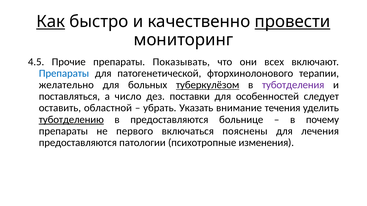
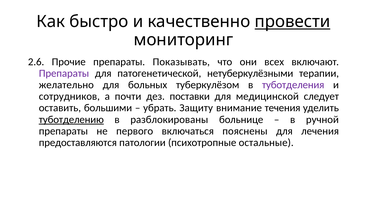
Как underline: present -> none (51, 22)
4.5: 4.5 -> 2.6 (36, 62)
Препараты colour: blue -> purple (64, 74)
фторхинолонового: фторхинолонового -> нетуберкулёзными (250, 74)
туберкулёзом underline: present -> none (208, 85)
поставляться: поставляться -> сотрудников (69, 97)
число: число -> почти (128, 97)
особенностей: особенностей -> медицинской (267, 97)
областной: областной -> большими (108, 108)
Указать: Указать -> Защиту (196, 108)
в предоставляются: предоставляются -> разблокированы (169, 120)
почему: почему -> ручной (322, 120)
изменения: изменения -> остальные (266, 143)
